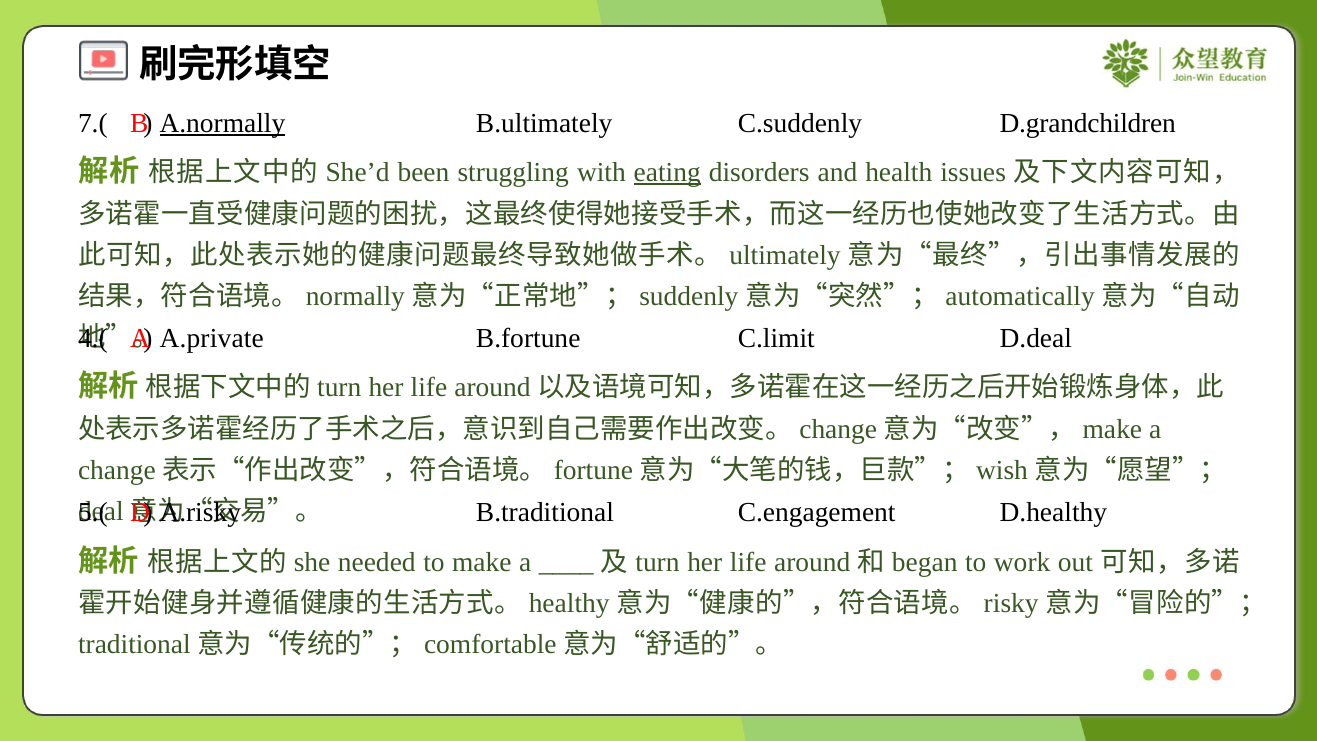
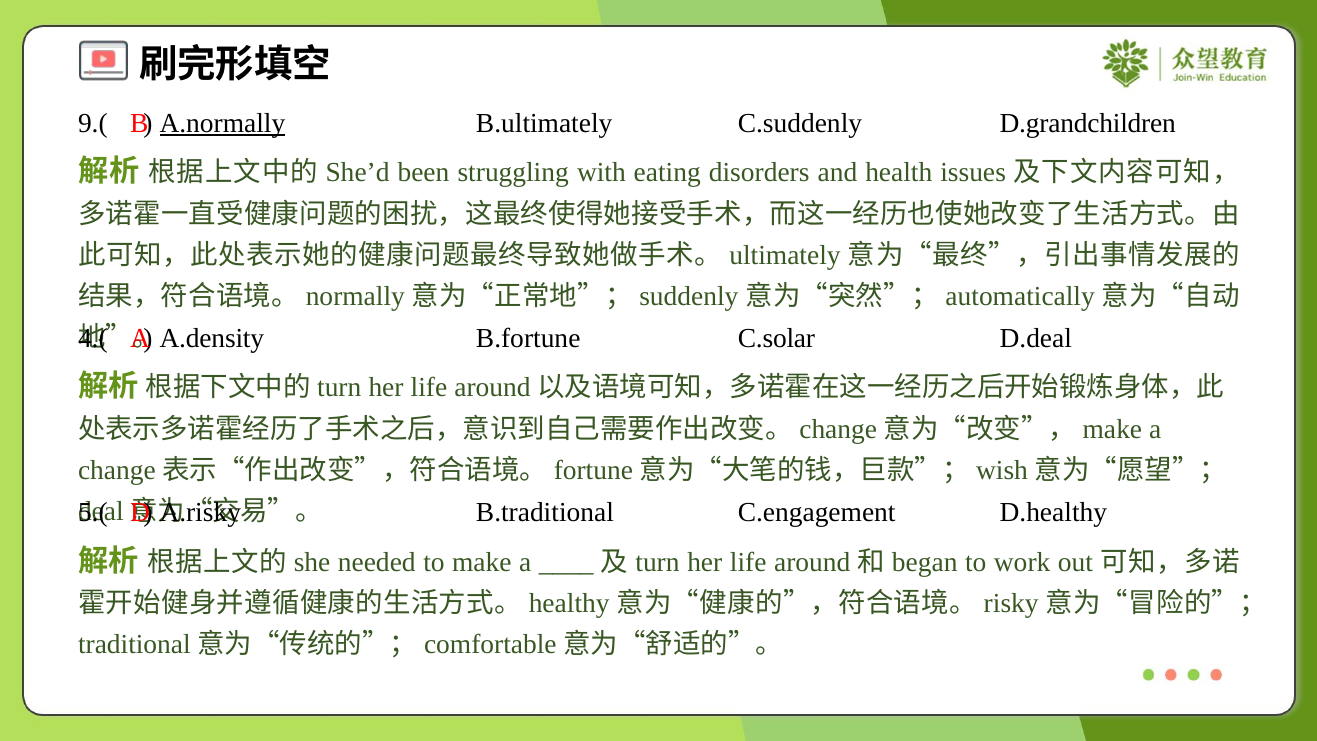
7.(: 7.( -> 9.( (93, 123)
eating underline: present -> none (667, 172)
A.private: A.private -> A.density (212, 338)
C.limit: C.limit -> C.solar (776, 338)
